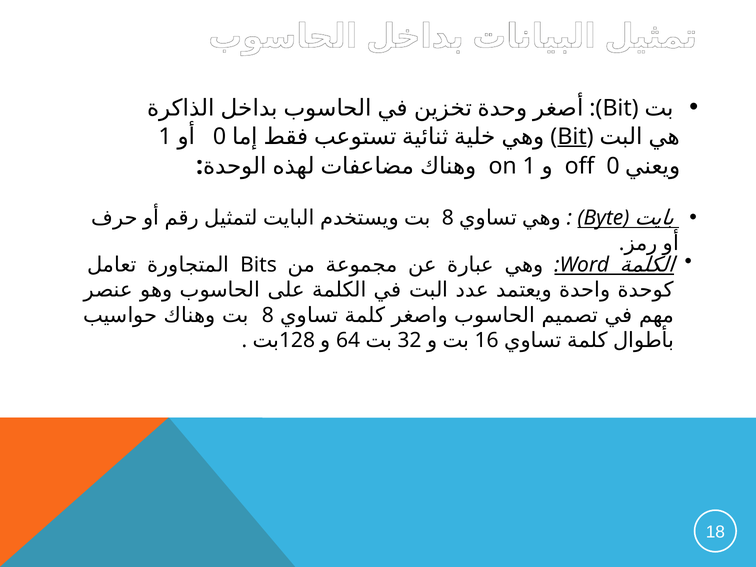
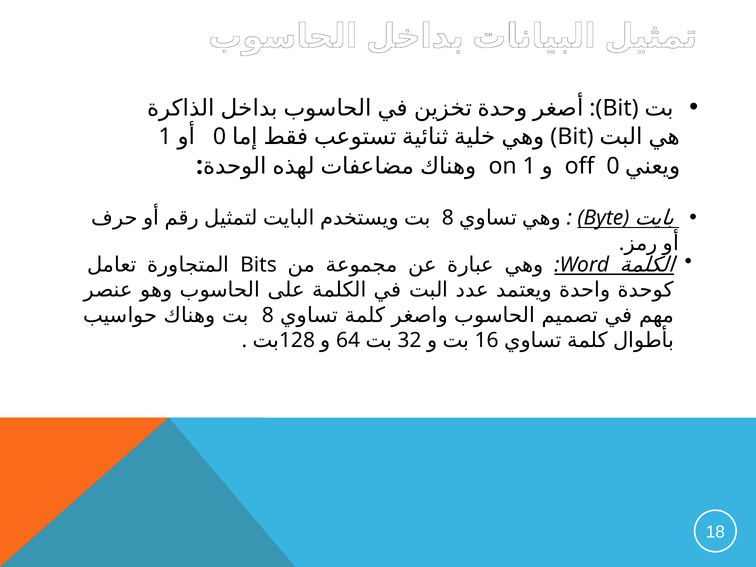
Bit underline: present -> none (572, 136)
